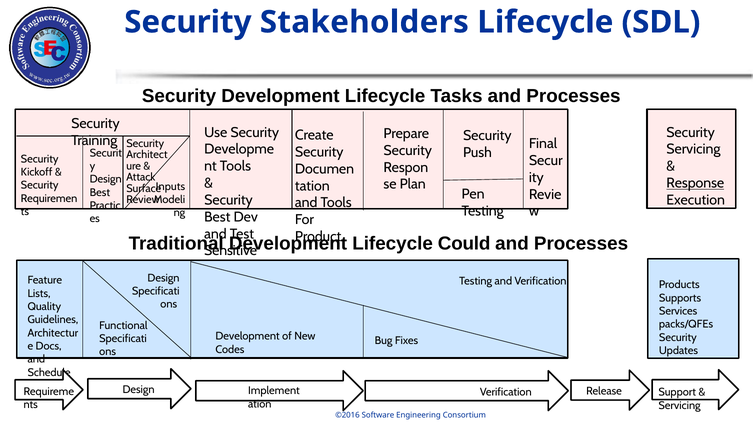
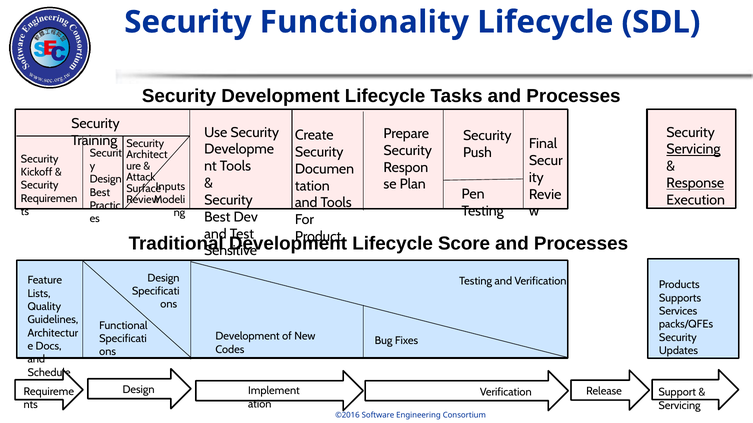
Stakeholders: Stakeholders -> Functionality (364, 22)
Servicing underline: none -> present (693, 150)
Could: Could -> Score (464, 244)
